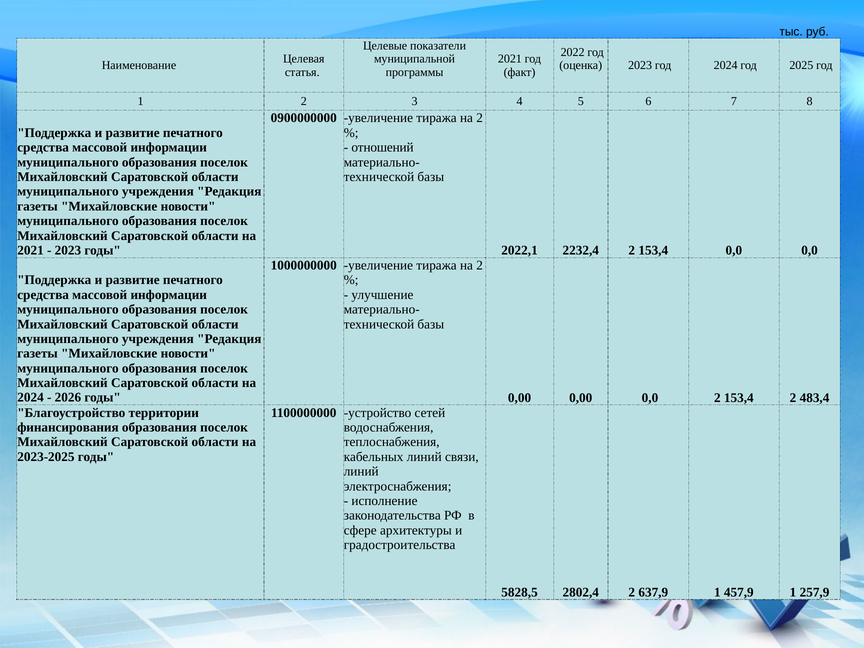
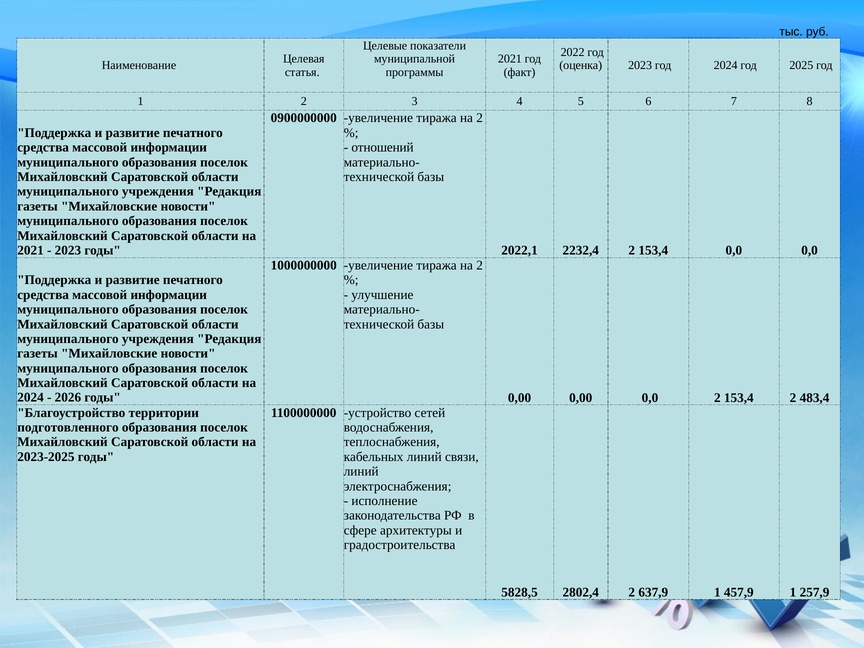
финансирования: финансирования -> подготовленного (68, 427)
